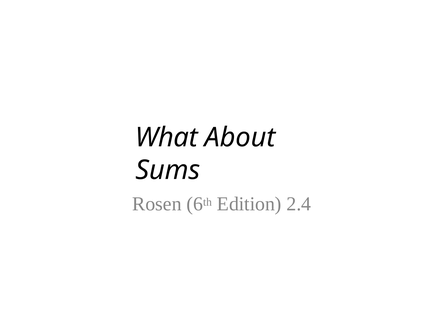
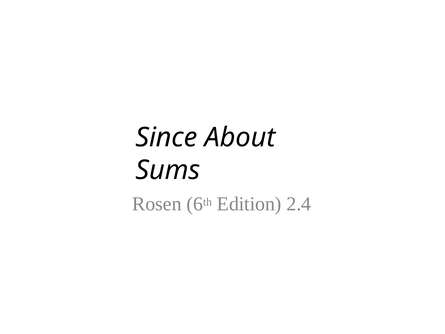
What: What -> Since (166, 137)
